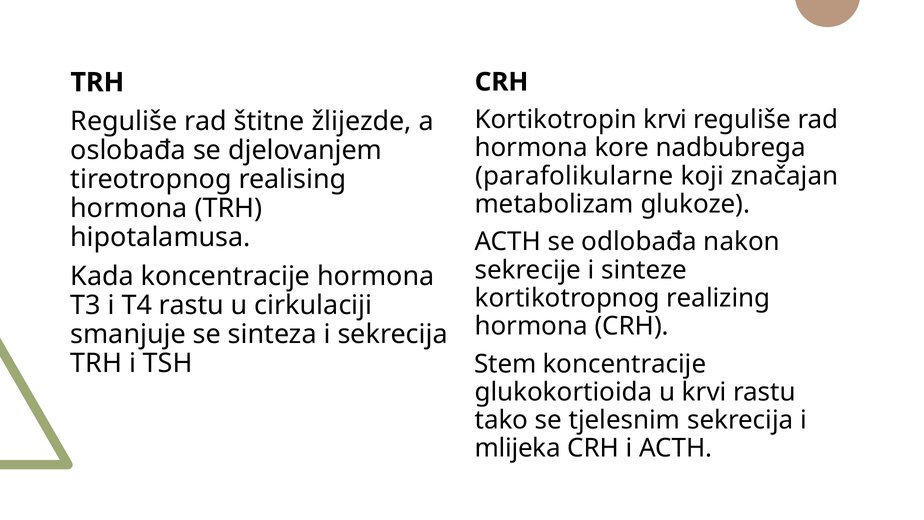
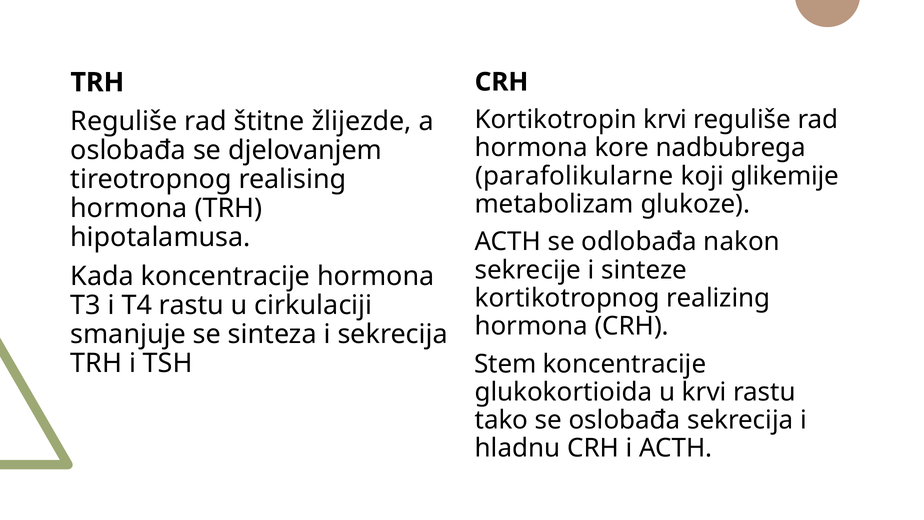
značajan: značajan -> glikemije (785, 176)
se tjelesnim: tjelesnim -> oslobađa (625, 420)
mlijeka: mlijeka -> hladnu (518, 448)
